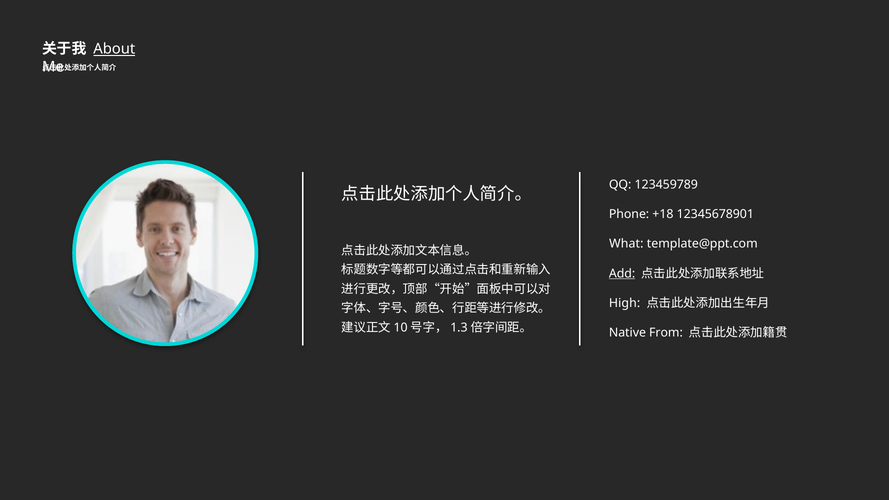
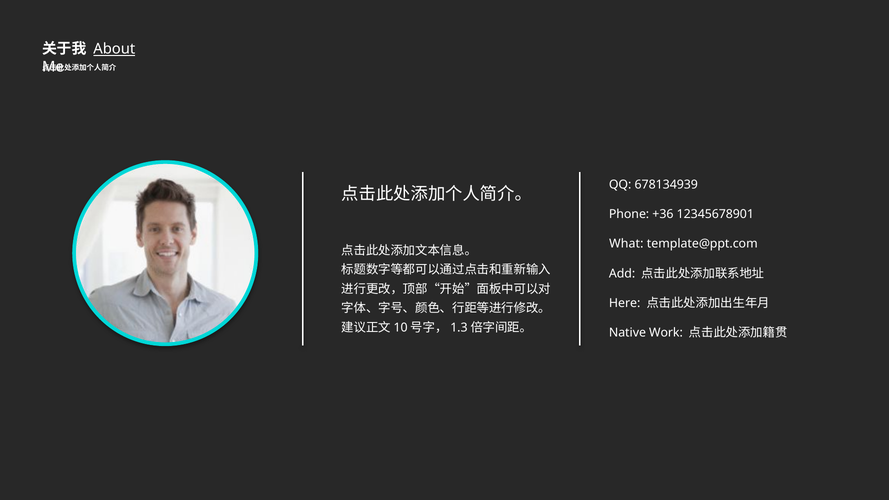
123459789: 123459789 -> 678134939 (666, 185)
+18: +18 -> +36 (663, 214)
Add underline: present -> none (622, 274)
High: High -> Here (625, 303)
From: From -> Work (666, 333)
